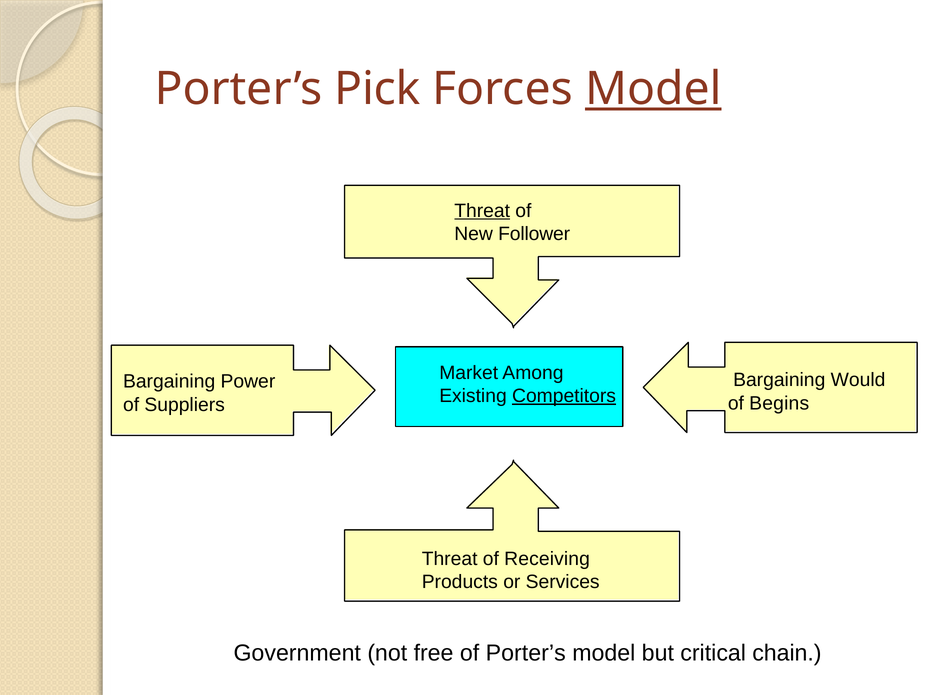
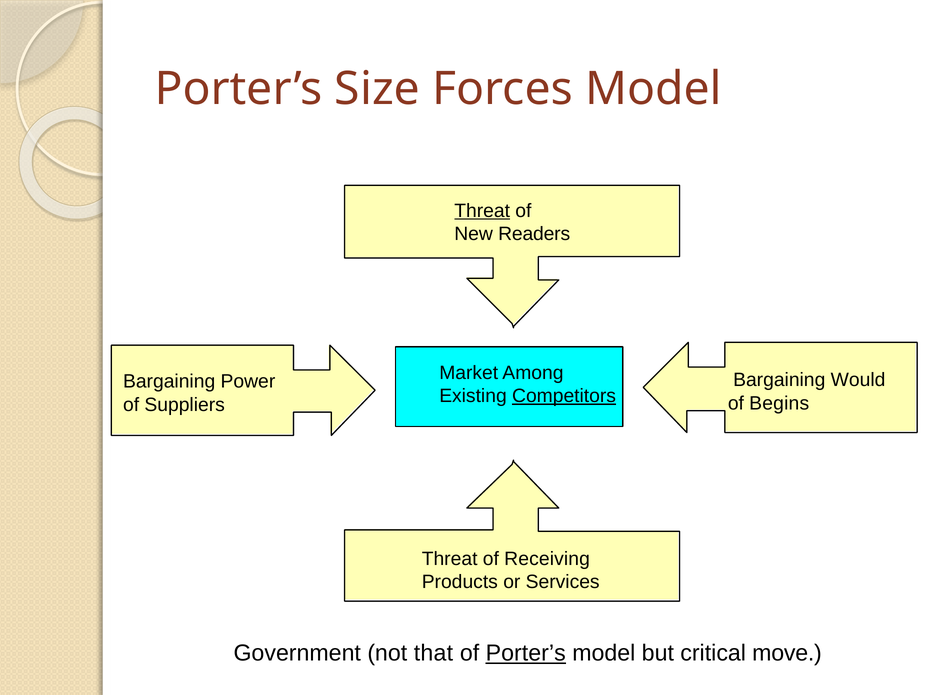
Pick: Pick -> Size (377, 89)
Model underline: present -> none (653, 89)
Follower: Follower -> Readers (534, 234)
free: free -> that (433, 654)
Porter’s underline: none -> present (526, 654)
chain: chain -> move (787, 654)
